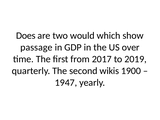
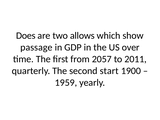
would: would -> allows (82, 36)
2017: 2017 -> 2057 (102, 59)
2019: 2019 -> 2011 (136, 59)
wikis: wikis -> start (109, 71)
1947: 1947 -> 1959 (66, 83)
